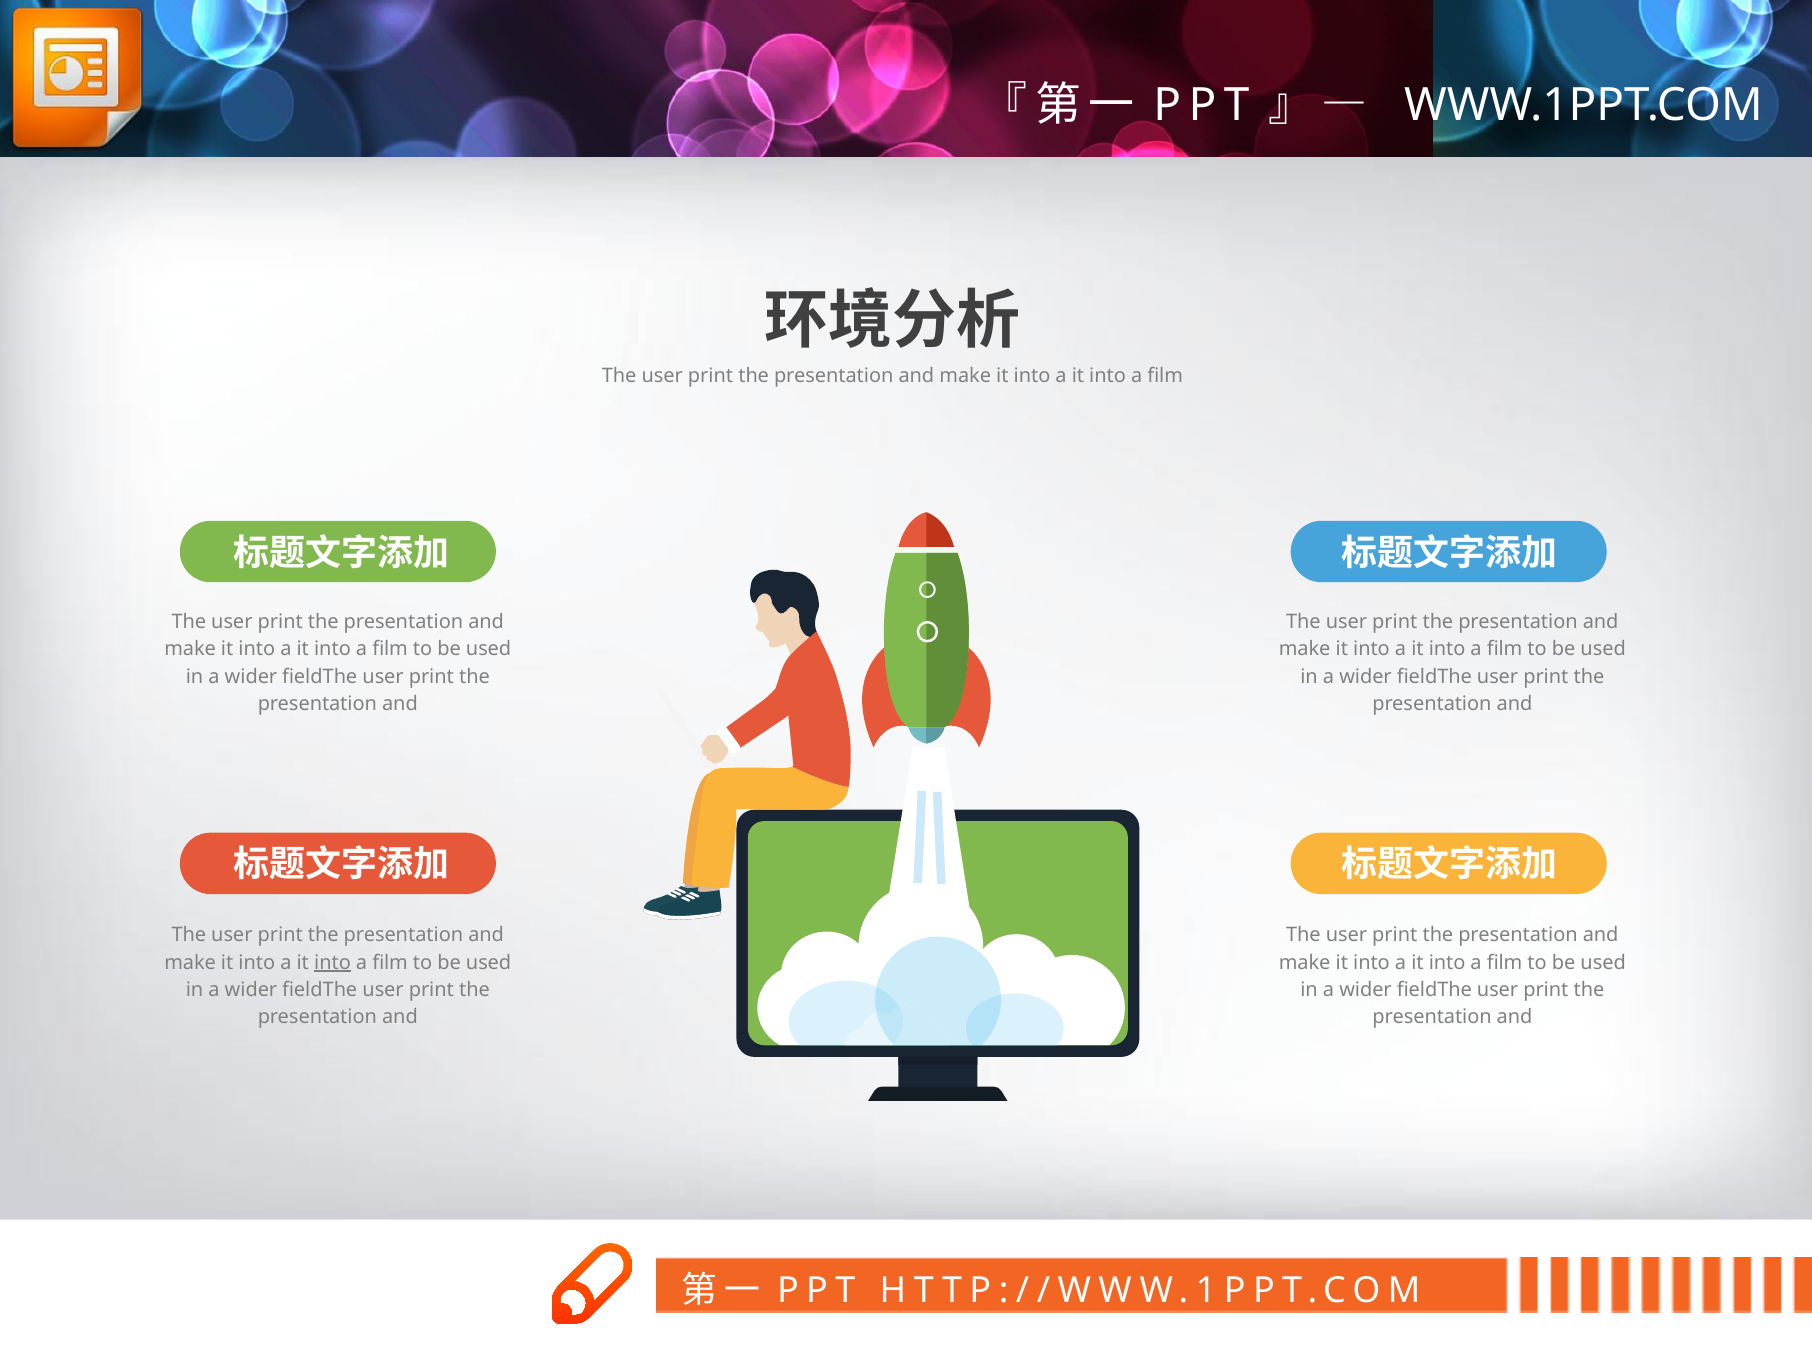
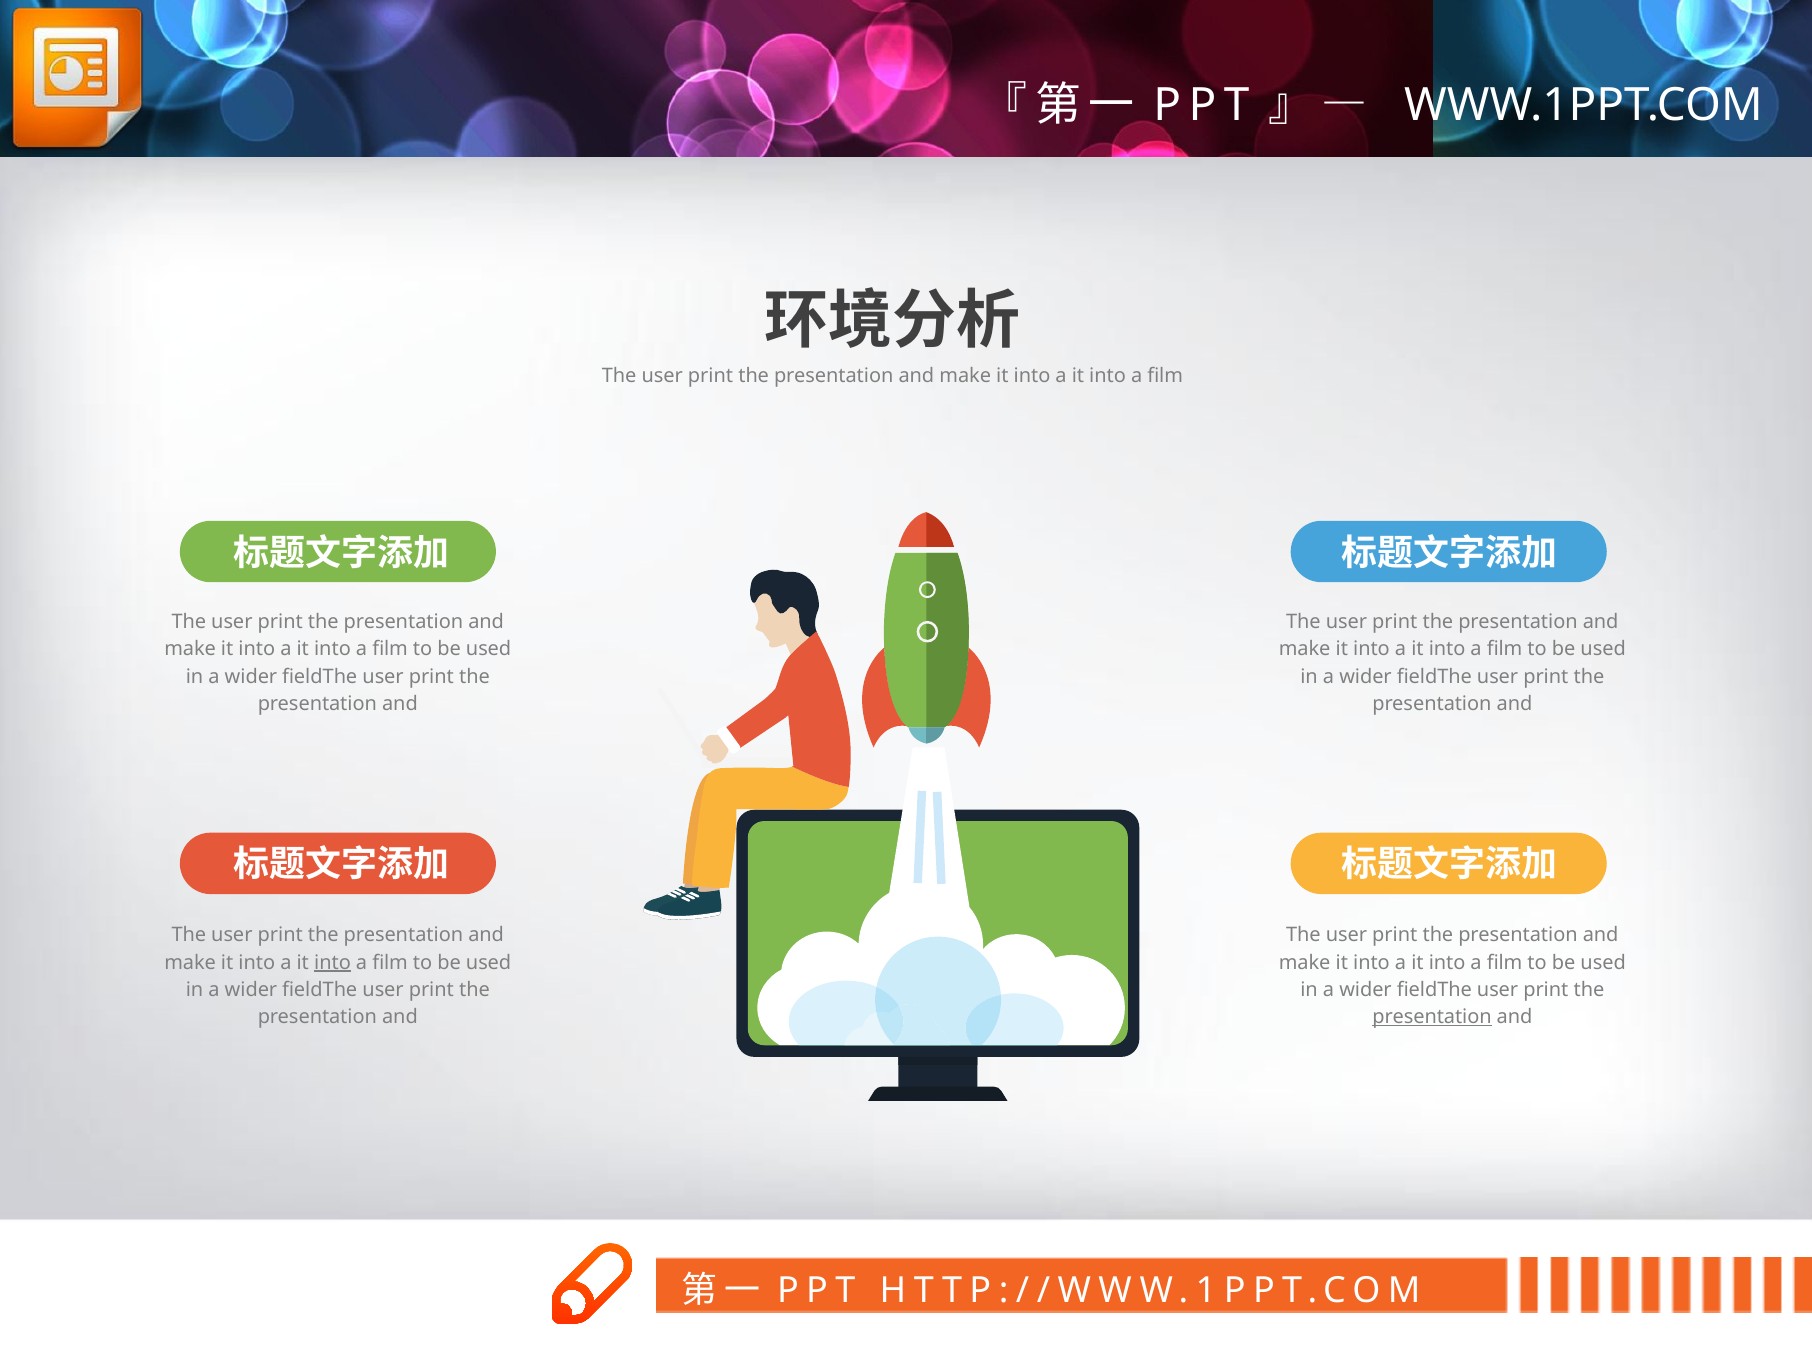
presentation underline: none -> present (1432, 1017)
